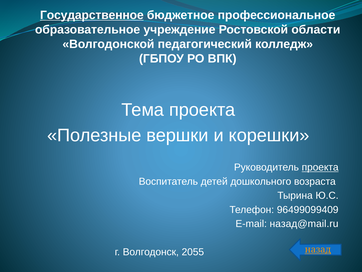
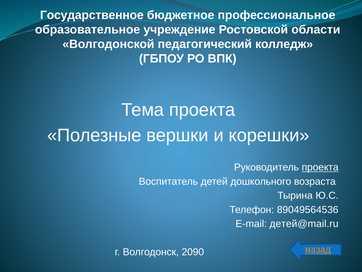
Государственное underline: present -> none (92, 15)
96499099409: 96499099409 -> 89049564536 (308, 209)
назад@mail.ru: назад@mail.ru -> детей@mail.ru (304, 223)
2055: 2055 -> 2090 (193, 252)
